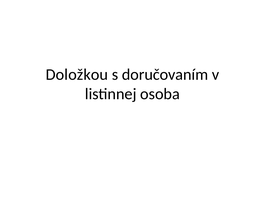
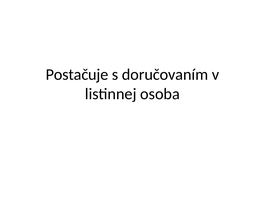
Doložkou: Doložkou -> Postačuje (77, 74)
